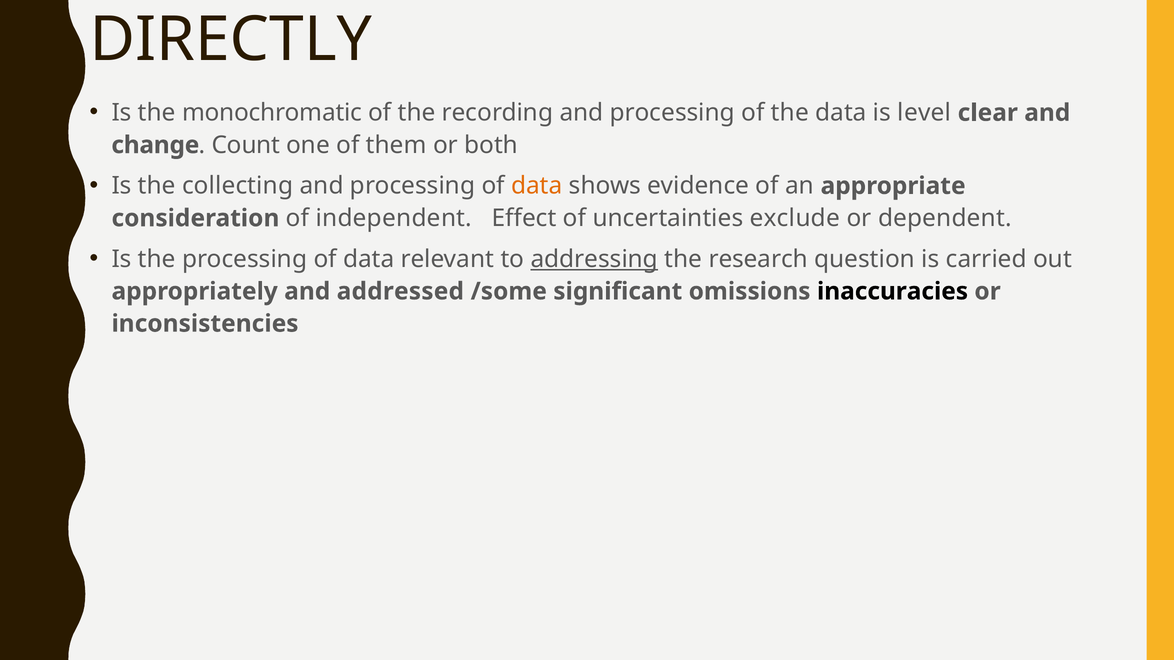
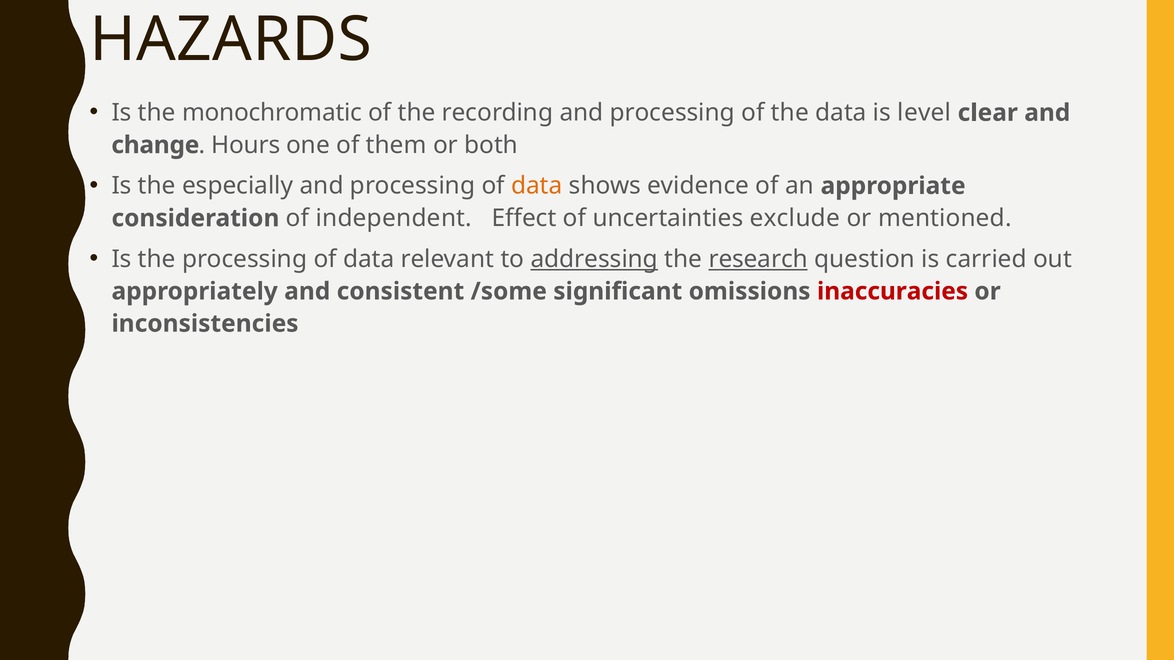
DIRECTLY: DIRECTLY -> HAZARDS (231, 39)
Count: Count -> Hours (246, 145)
collecting: collecting -> especially (238, 186)
dependent: dependent -> mentioned (945, 218)
research underline: none -> present (758, 259)
addressed: addressed -> consistent (400, 291)
inaccuracies colour: black -> red (893, 291)
